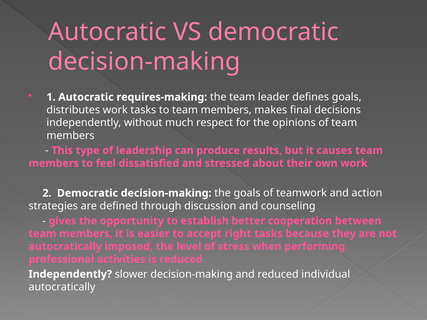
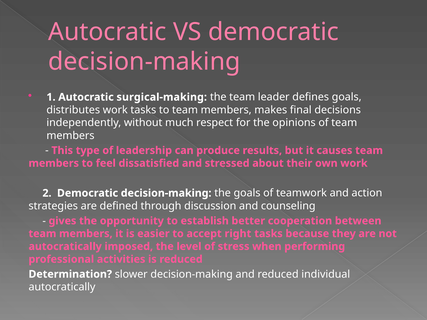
requires-making: requires-making -> surgical-making (162, 97)
Independently: Independently -> Determination (70, 274)
